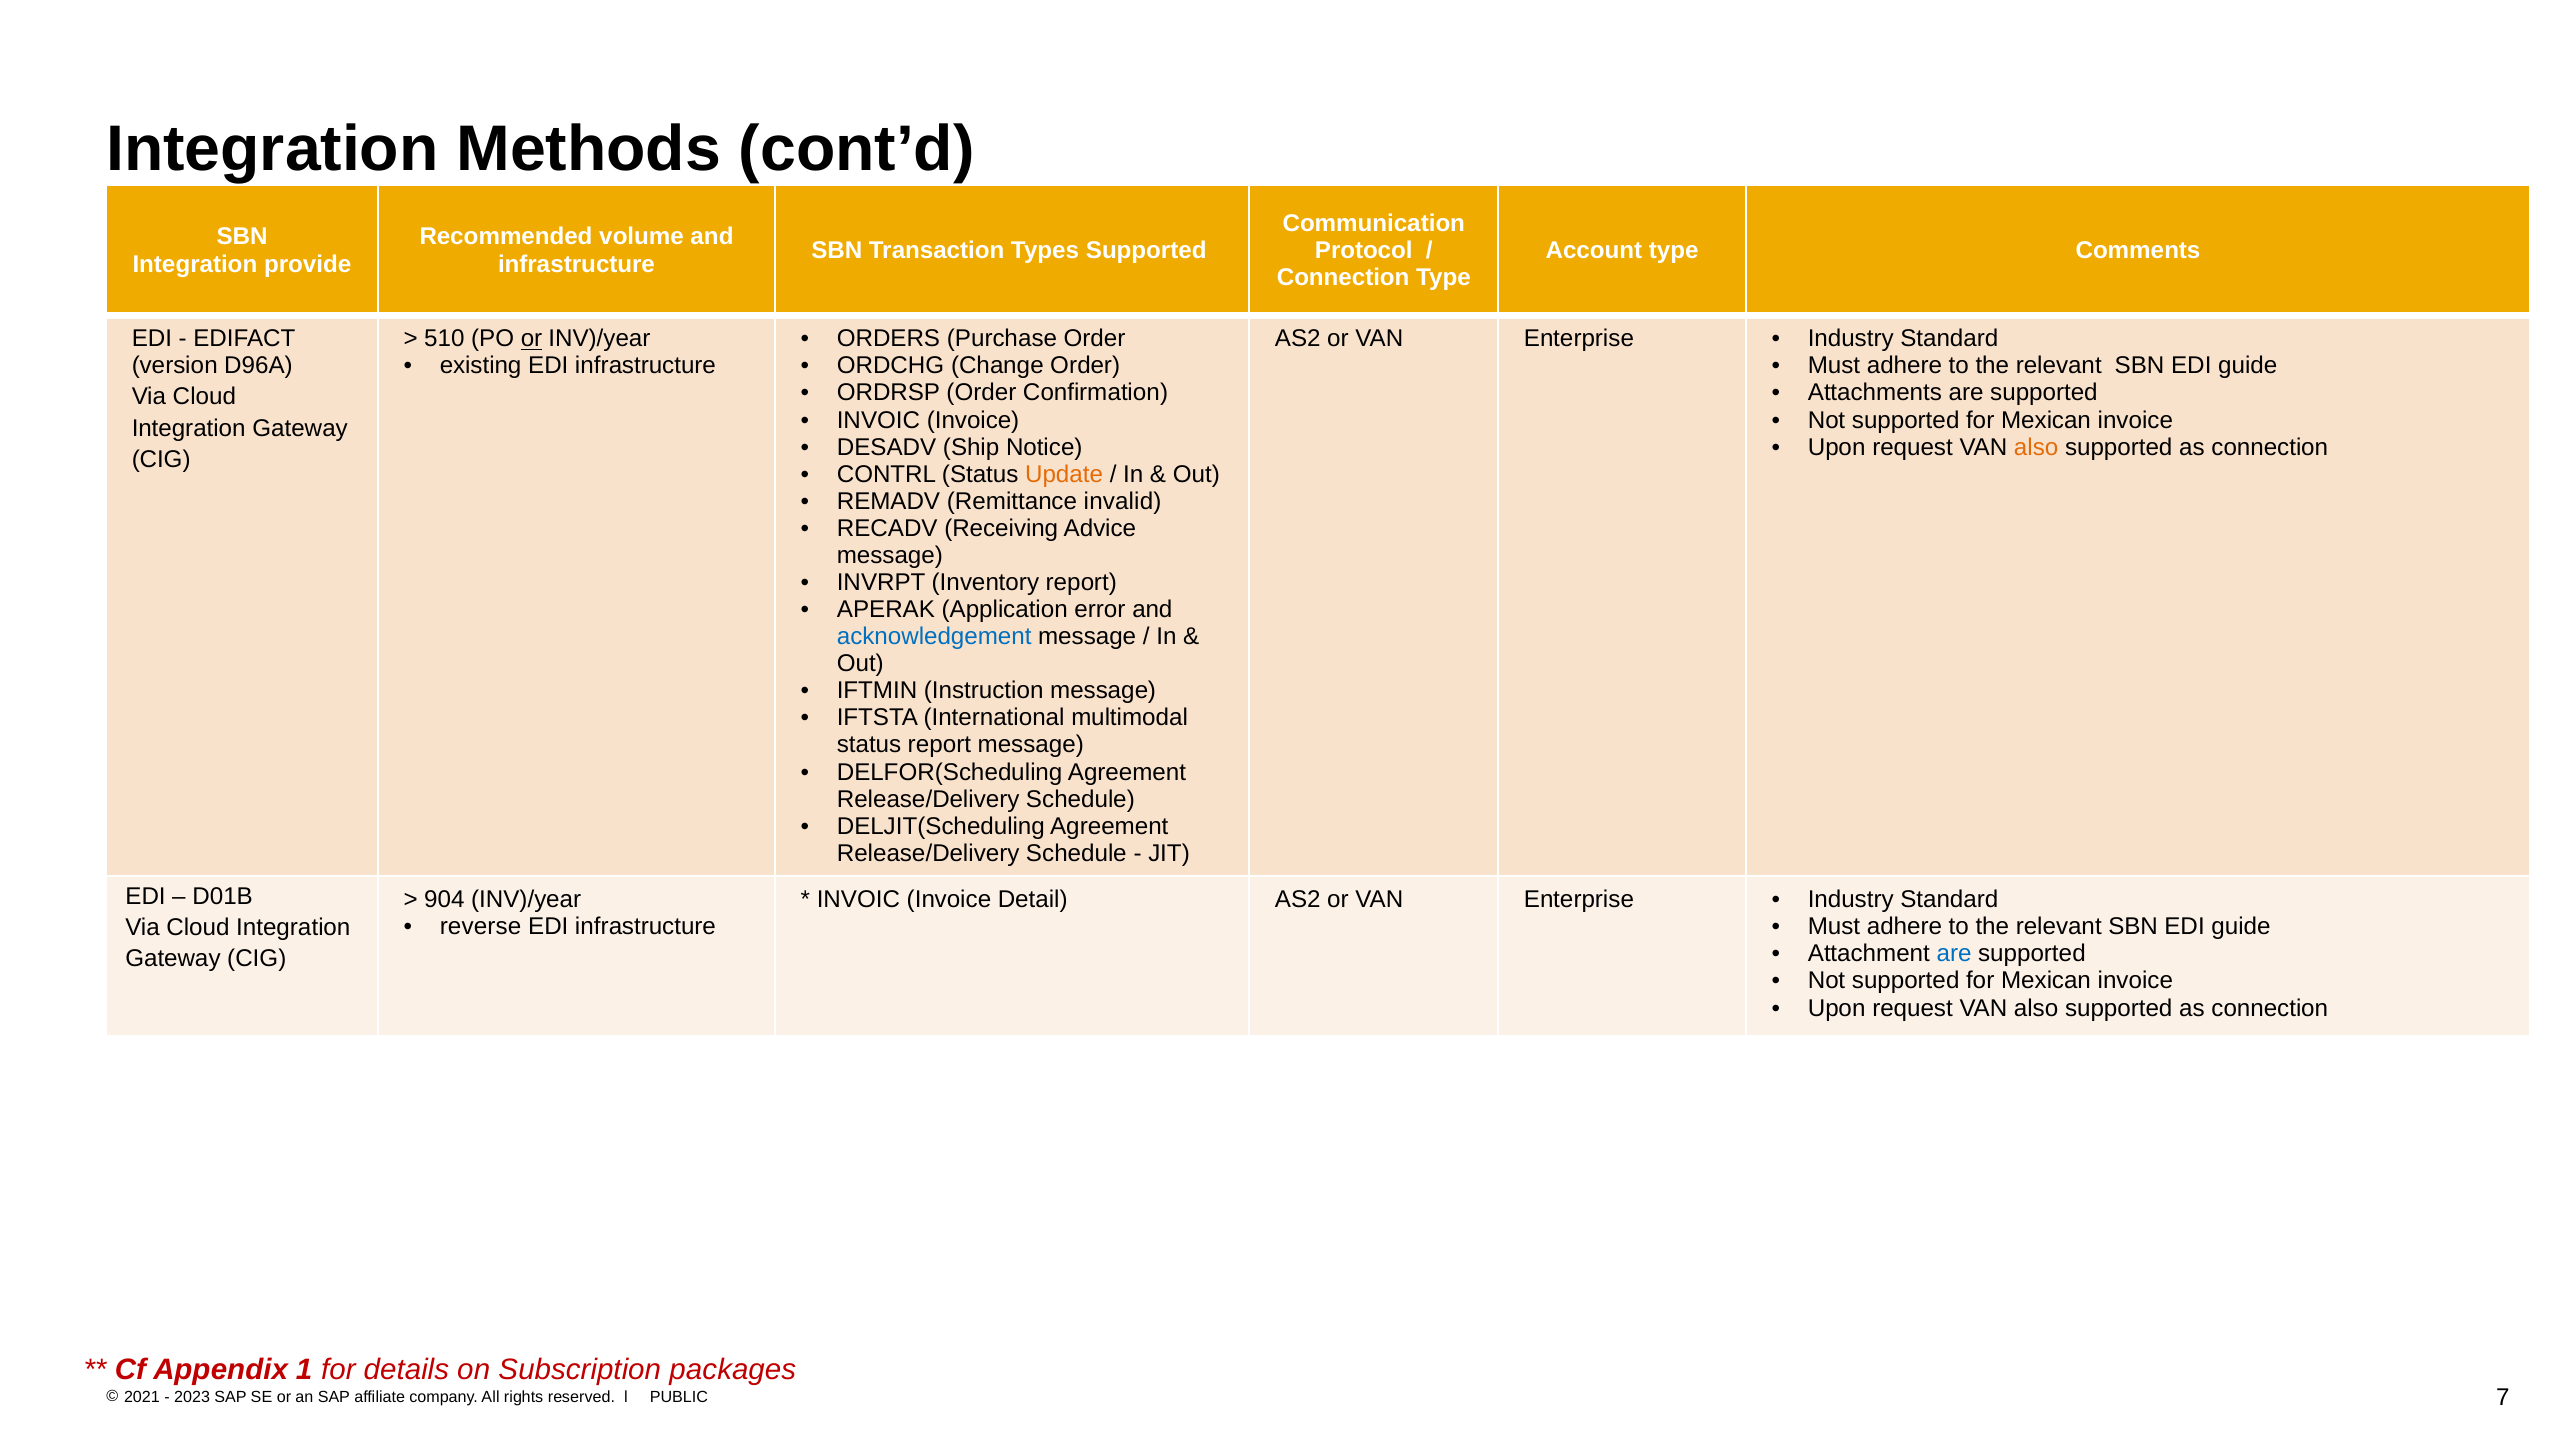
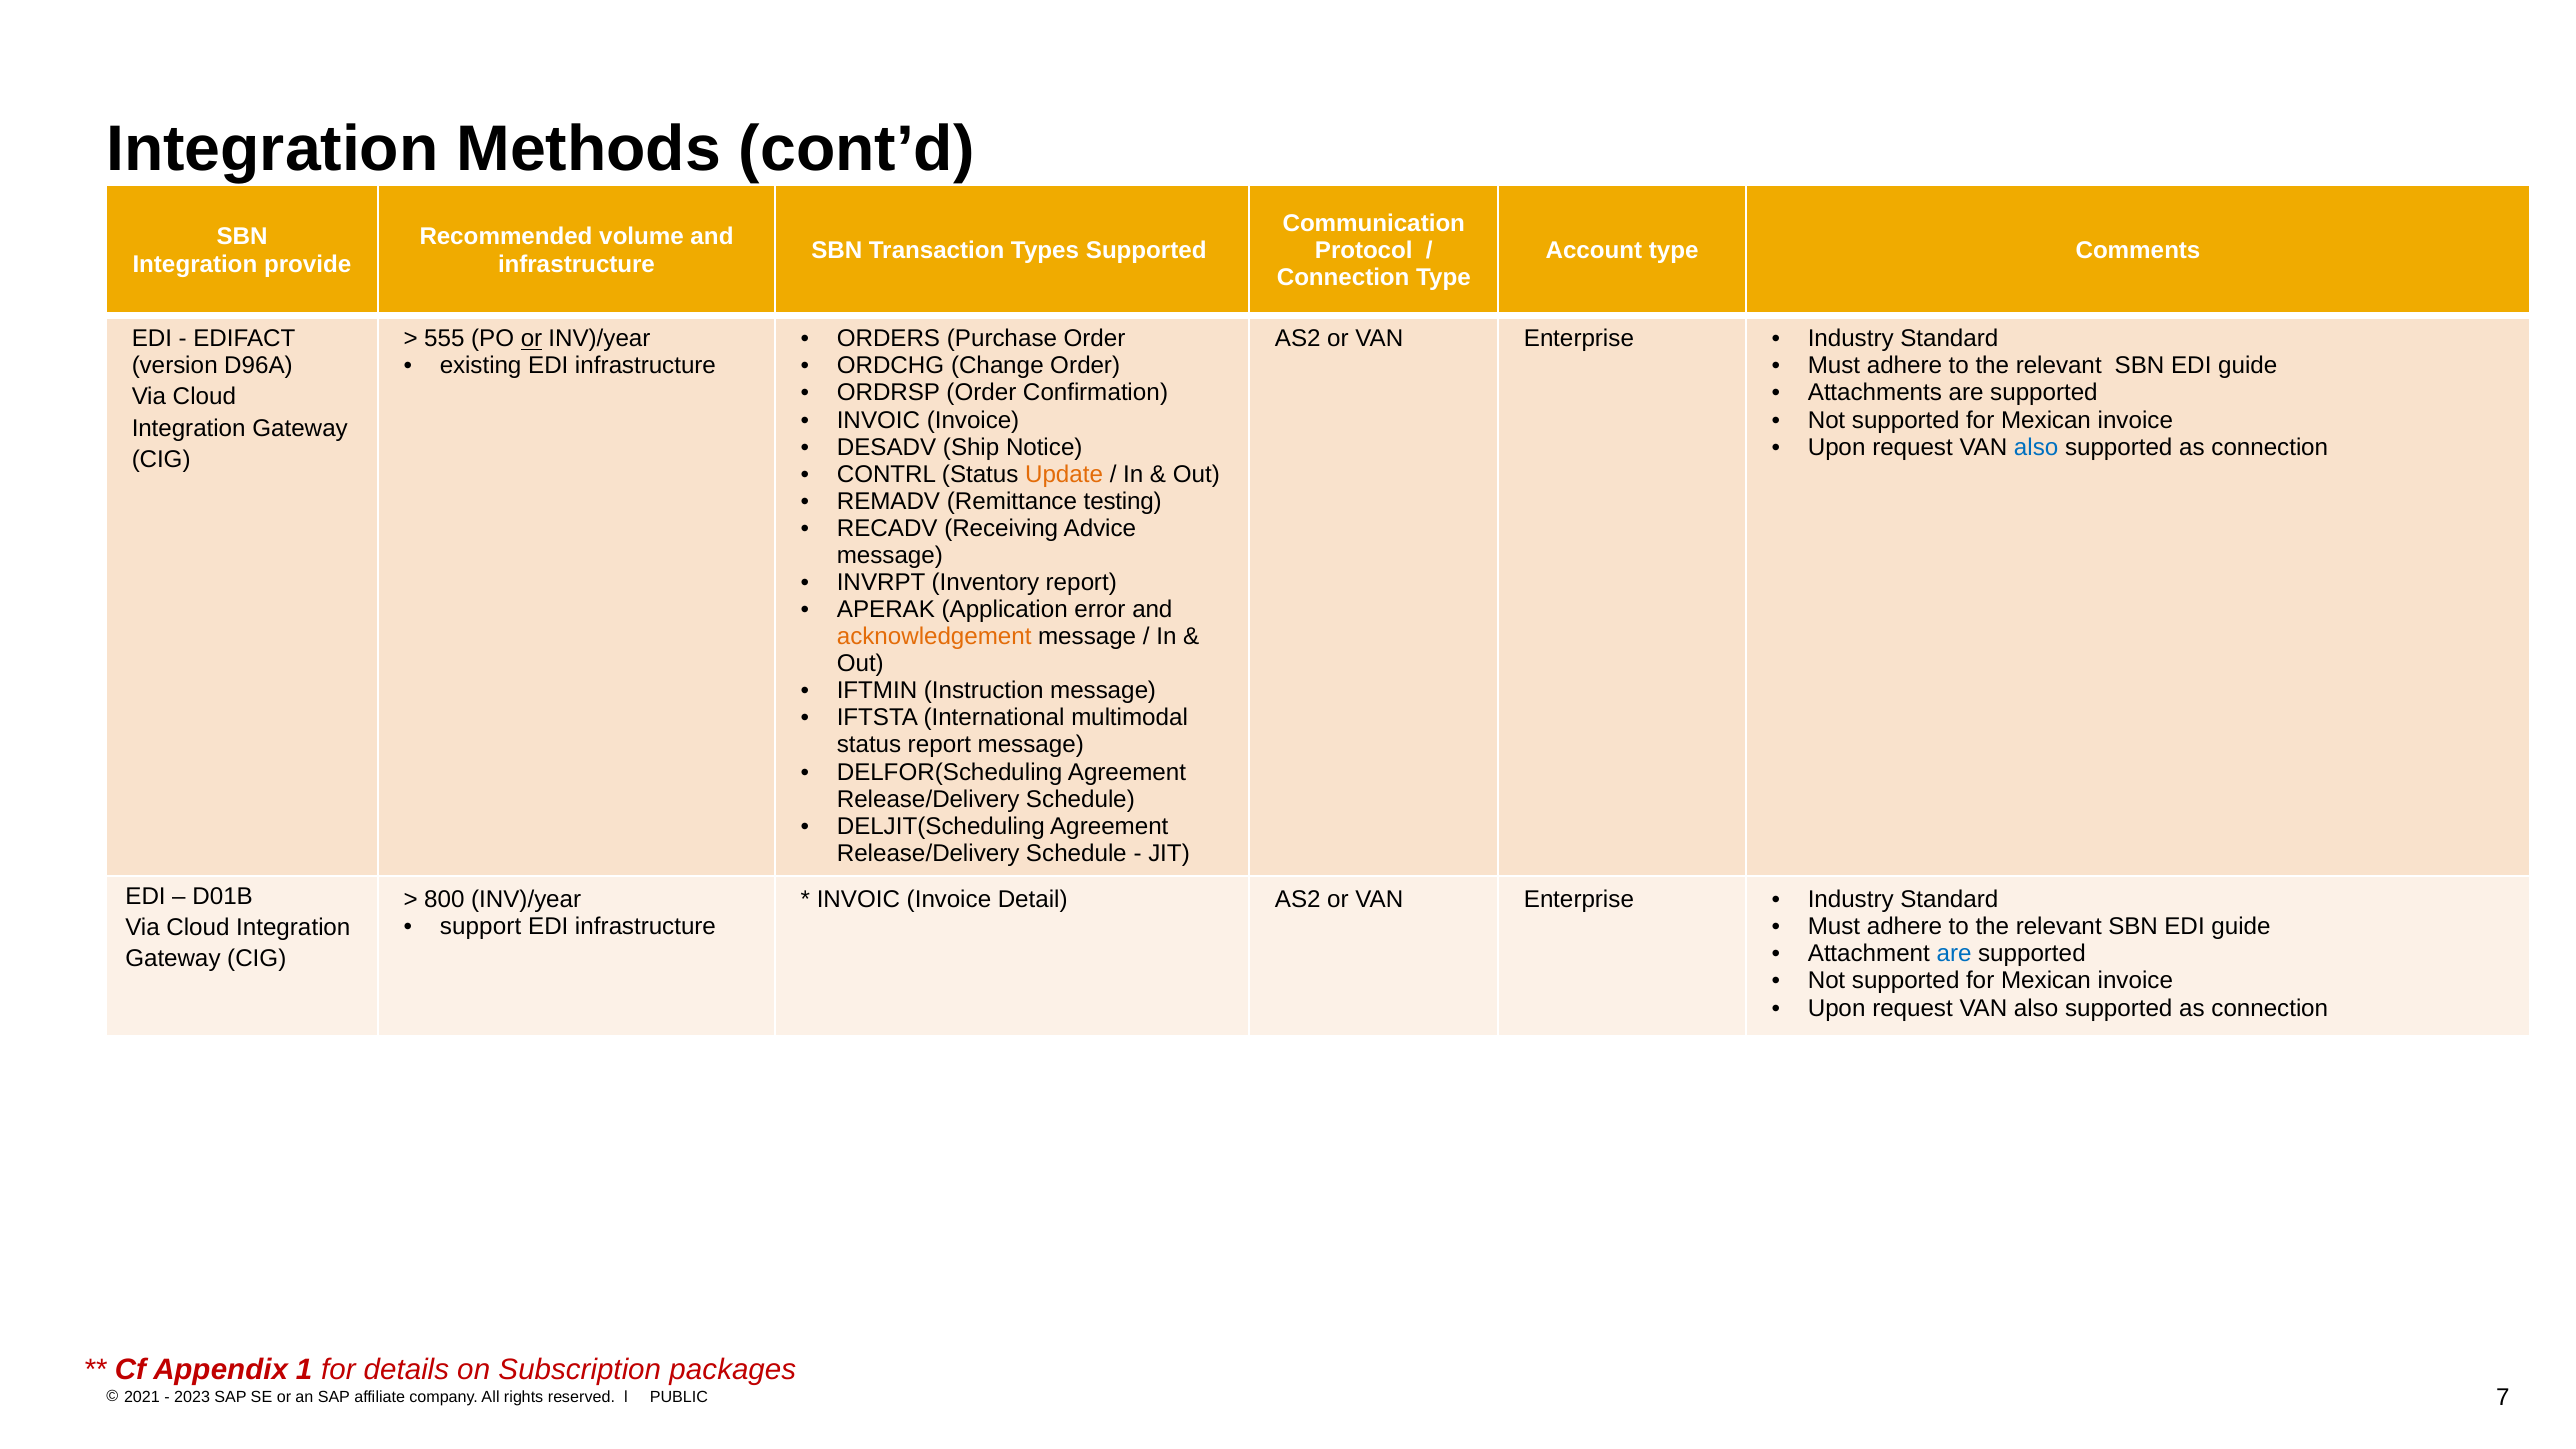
510: 510 -> 555 (444, 339)
also colour: orange -> blue (2036, 447)
invalid: invalid -> testing (1123, 501)
acknowledgement colour: blue -> orange (934, 636)
904: 904 -> 800 (444, 900)
reverse: reverse -> support (481, 927)
